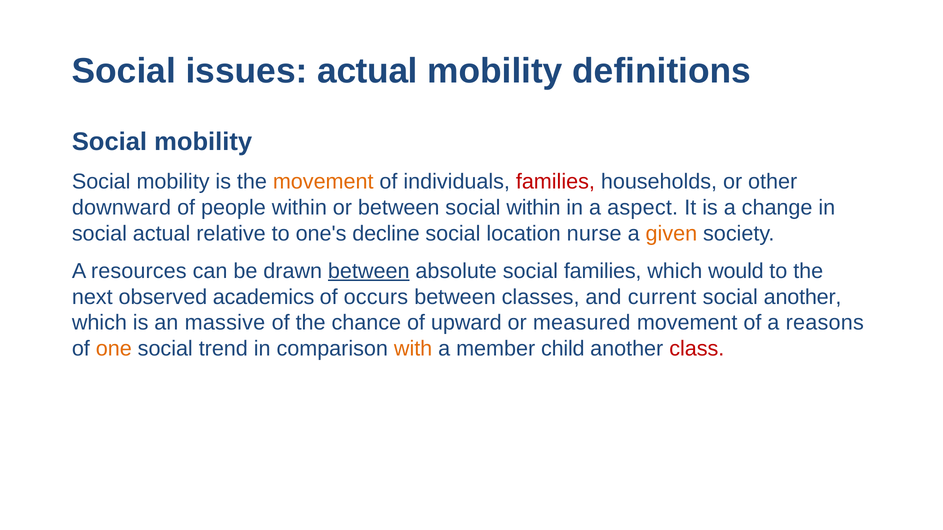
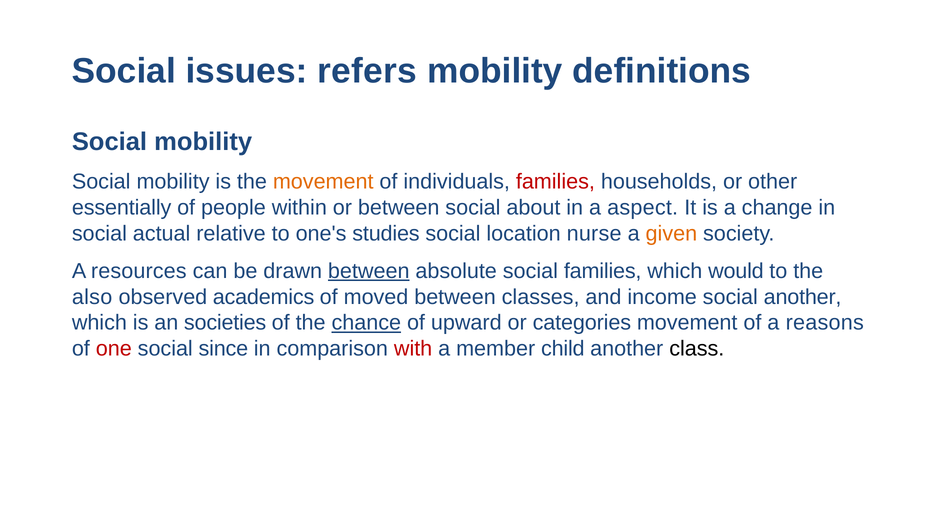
issues actual: actual -> refers (367, 71)
downward: downward -> essentially (122, 208)
social within: within -> about (533, 208)
decline: decline -> studies (386, 234)
next: next -> also (92, 297)
occurs: occurs -> moved (376, 297)
current: current -> income (662, 297)
massive: massive -> societies (225, 323)
chance underline: none -> present (366, 323)
measured: measured -> categories (582, 323)
one colour: orange -> red (114, 349)
trend: trend -> since (223, 349)
with colour: orange -> red (413, 349)
class colour: red -> black (697, 349)
